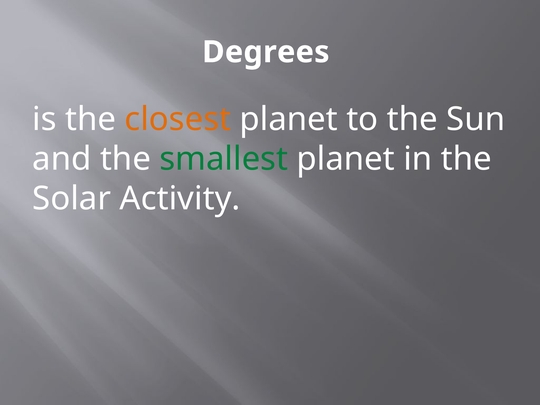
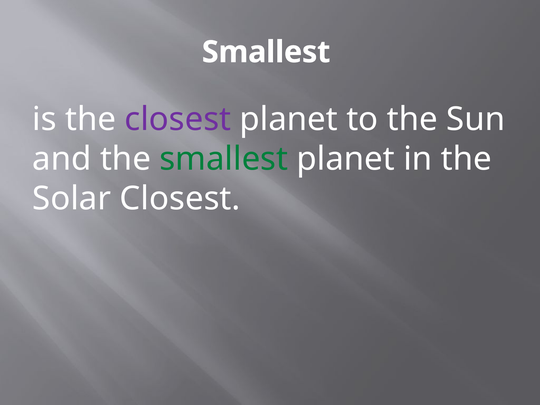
Degrees: Degrees -> Smallest (266, 52)
closest colour: orange -> purple (178, 119)
Solar Activity: Activity -> Closest (180, 199)
